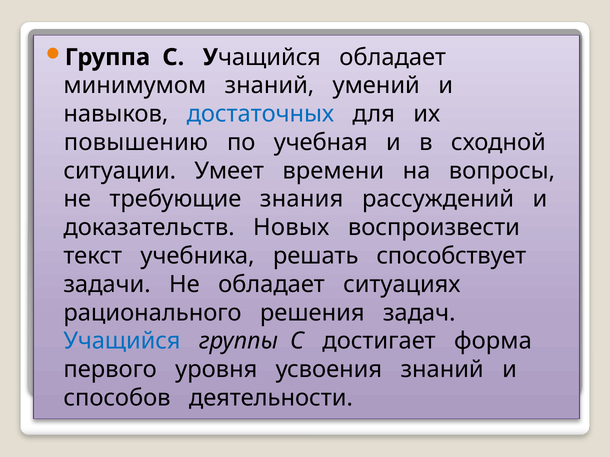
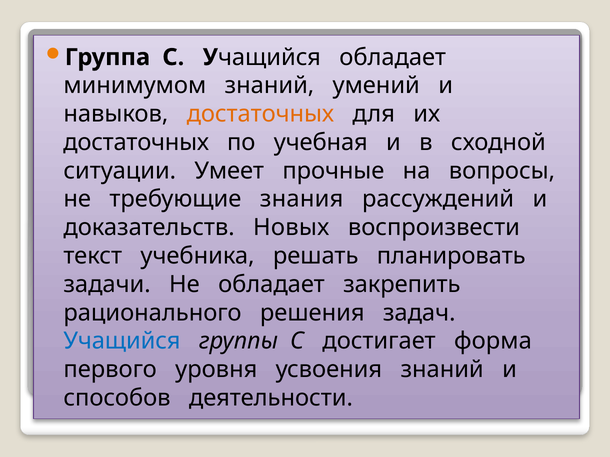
достаточных colour: blue -> orange (260, 114)
повышению: повышению -> достаточных (136, 143)
времени: времени -> прочные (333, 171)
способствует: способствует -> планировать (451, 256)
ситуациях: ситуациях -> закрепить (402, 285)
